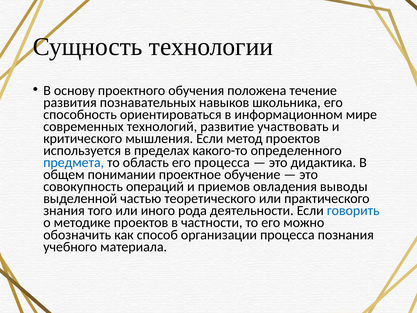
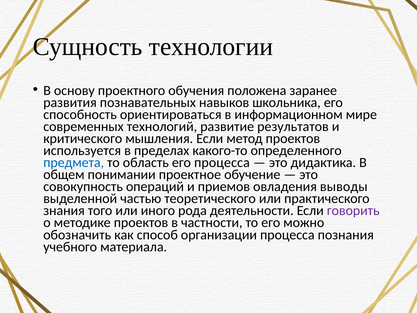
течение: течение -> заранее (313, 90)
участвовать: участвовать -> результатов (293, 126)
говорить colour: blue -> purple (353, 211)
